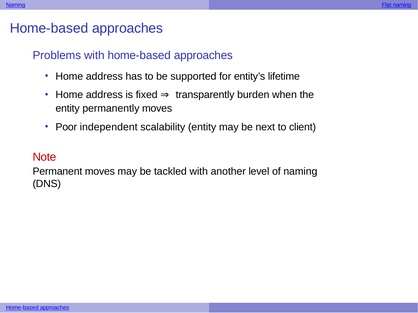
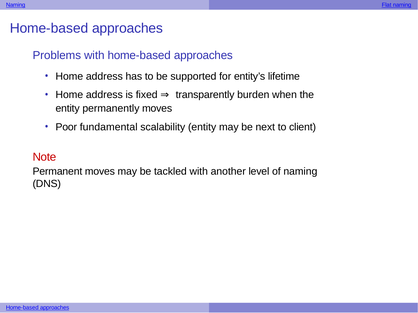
independent: independent -> fundamental (109, 127)
